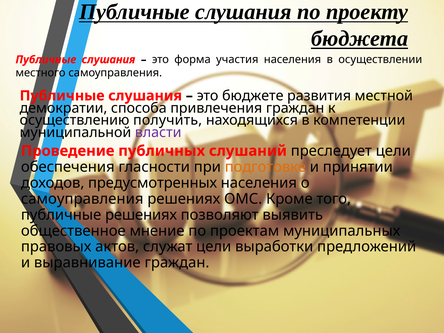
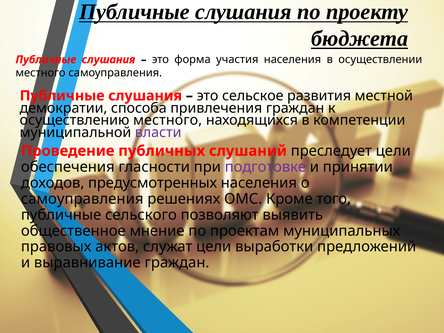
бюджете: бюджете -> сельское (253, 96)
осуществлению получить: получить -> местного (168, 120)
подготовке colour: orange -> purple (265, 167)
публичные решениях: решениях -> сельского (141, 215)
